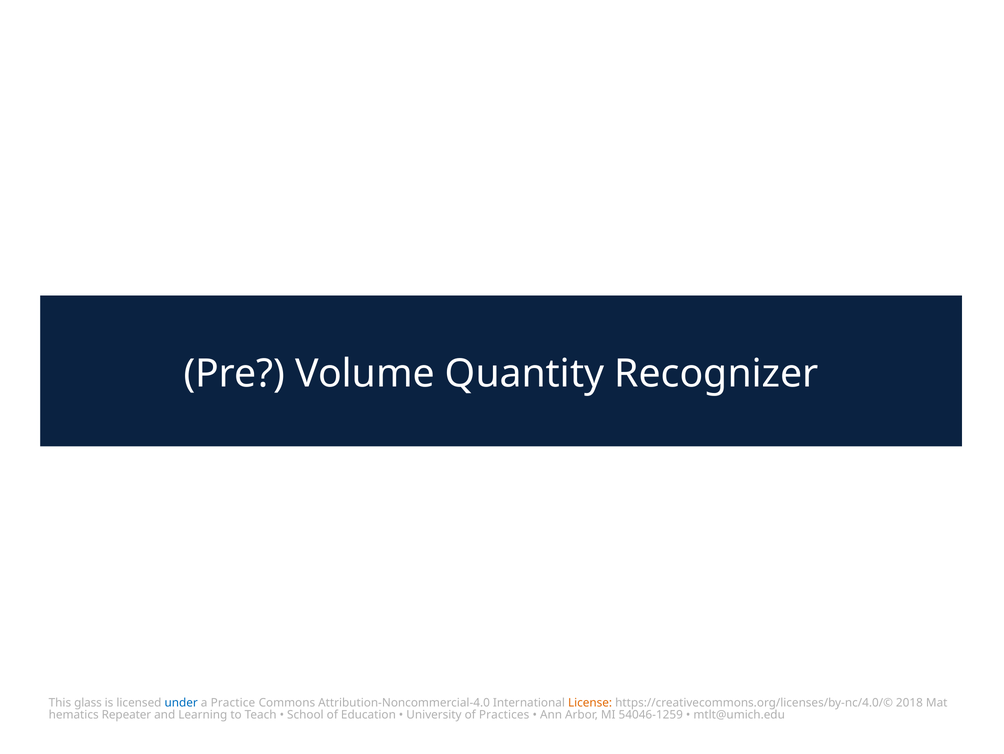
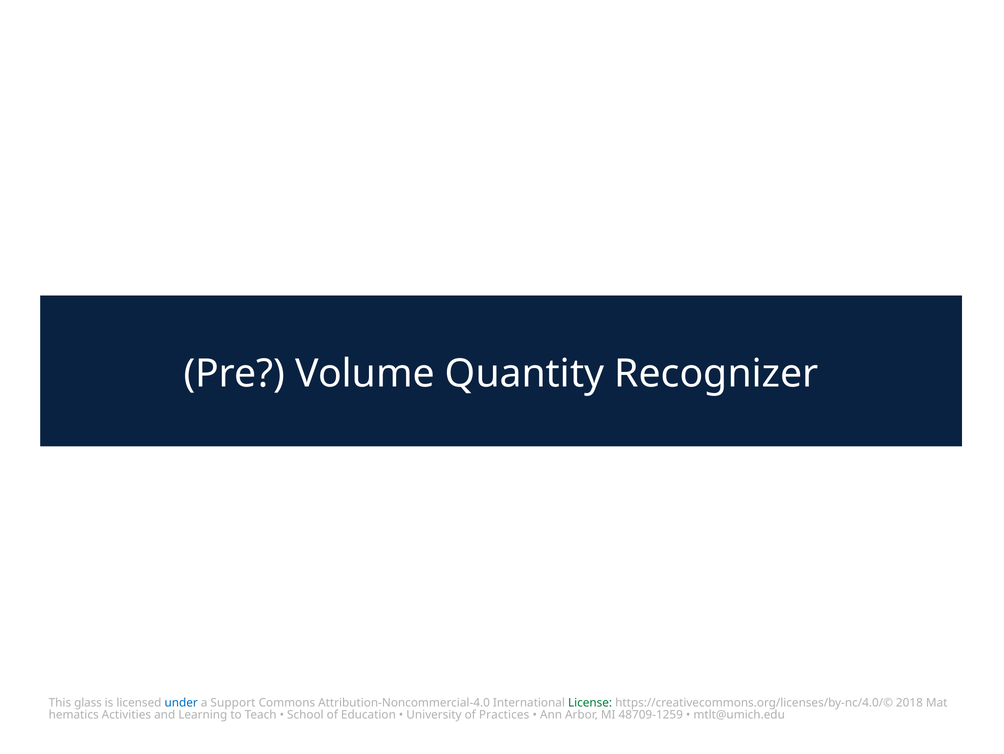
Practice: Practice -> Support (233, 702)
License colour: orange -> green (590, 702)
Repeater: Repeater -> Activities (126, 714)
54046-1259: 54046-1259 -> 48709-1259 (651, 714)
